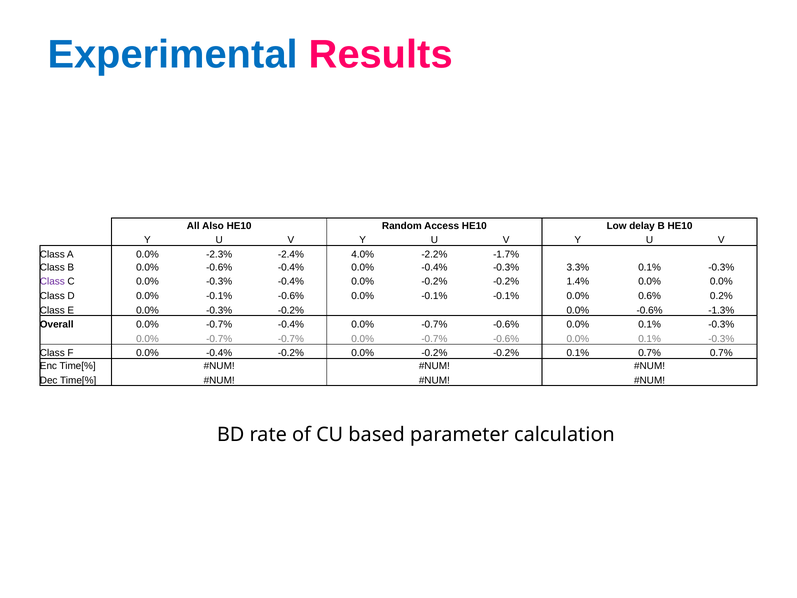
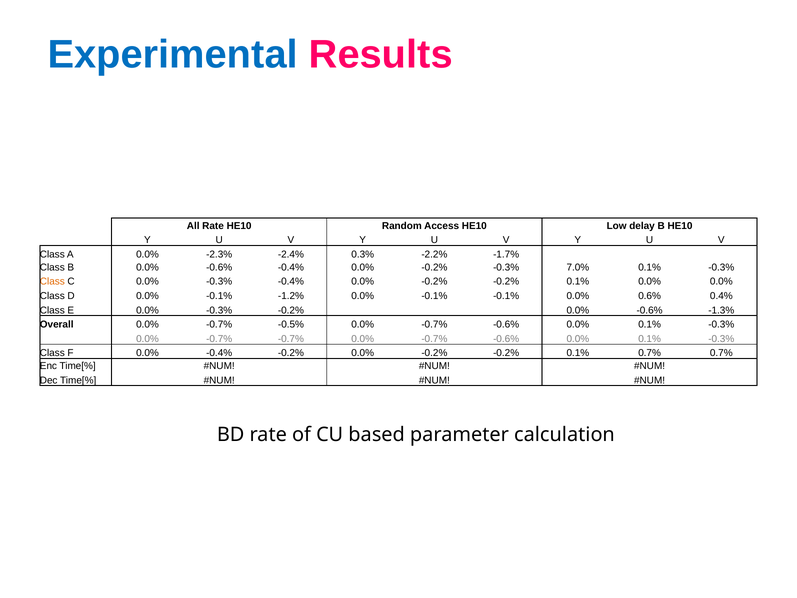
All Also: Also -> Rate (213, 226)
4.0%: 4.0% -> 0.3% (363, 254)
-0.6% -0.4% 0.0% -0.4%: -0.4% -> -0.2% (434, 268)
3.3%: 3.3% -> 7.0% (578, 268)
Class colour: purple -> orange (52, 282)
1.4%: 1.4% -> 0.1% (578, 282)
-0.1% -0.6%: -0.6% -> -1.2% (291, 296)
0.2%: 0.2% -> 0.4% (721, 296)
-0.7% -0.4%: -0.4% -> -0.5% (291, 324)
